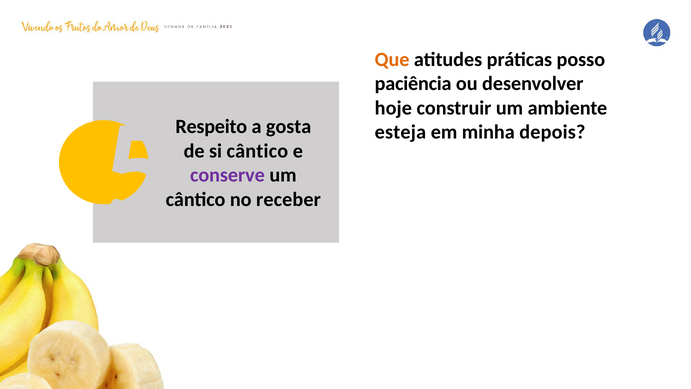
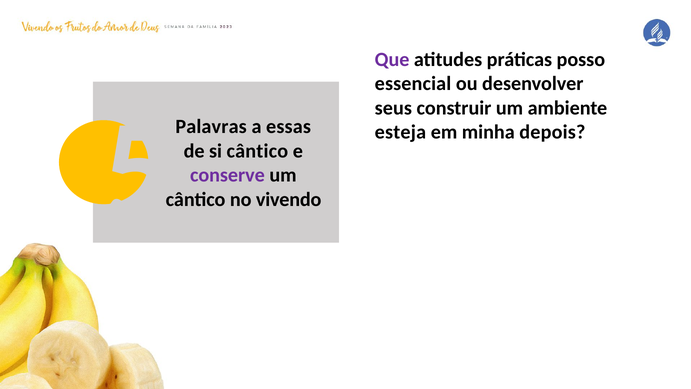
Que colour: orange -> purple (392, 59)
paciência: paciência -> essencial (413, 84)
hoje: hoje -> seus (393, 108)
Respeito: Respeito -> Palavras (211, 127)
gosta: gosta -> essas (289, 127)
receber: receber -> vivendo (289, 199)
